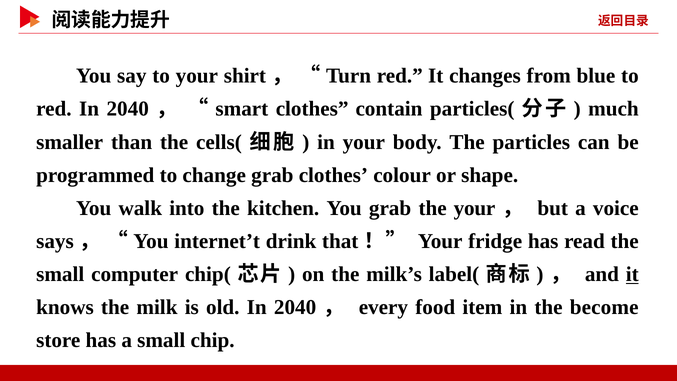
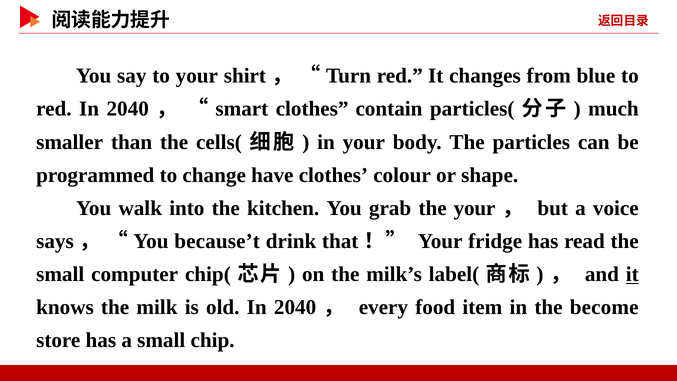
change grab: grab -> have (272, 175)
internet’t: internet’t -> because’t (217, 241)
